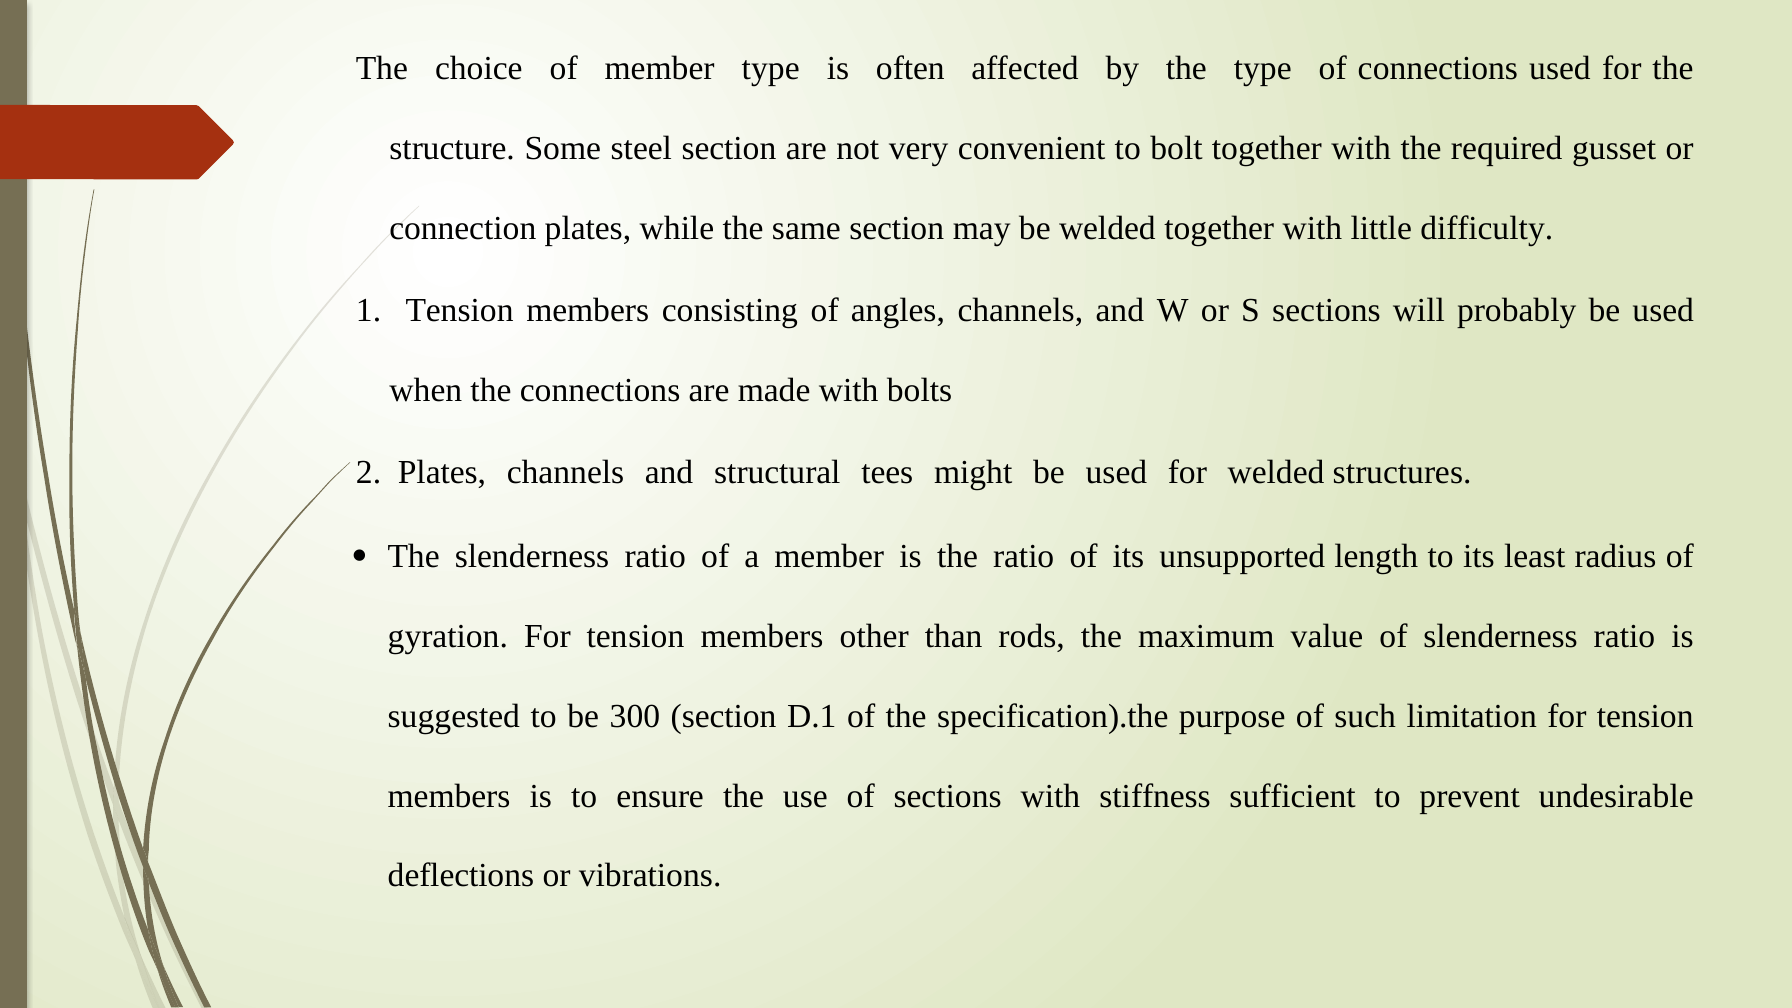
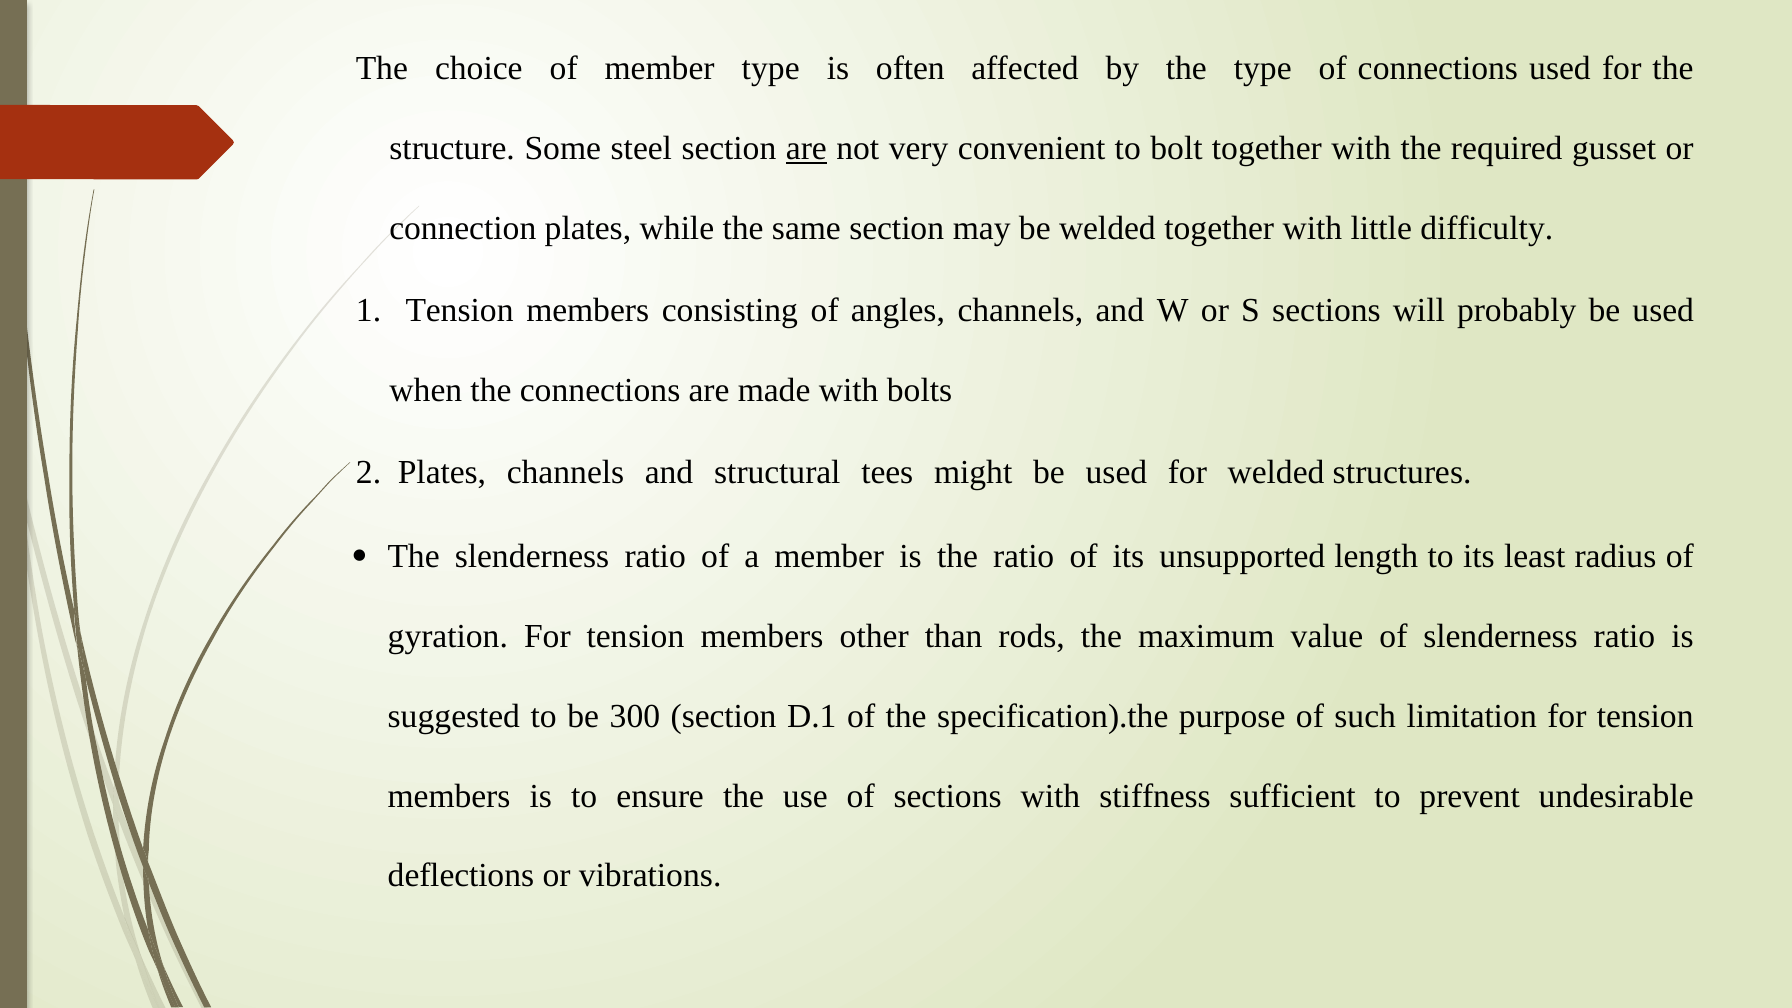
are underline: none -> present (806, 148)
